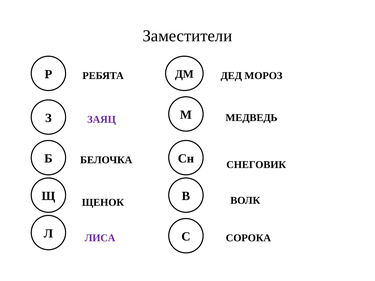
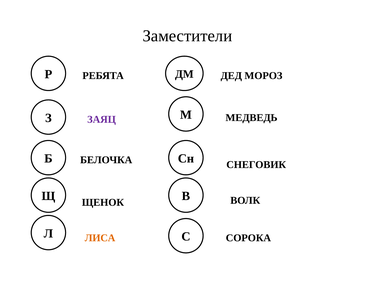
ЛИСА colour: purple -> orange (100, 238)
